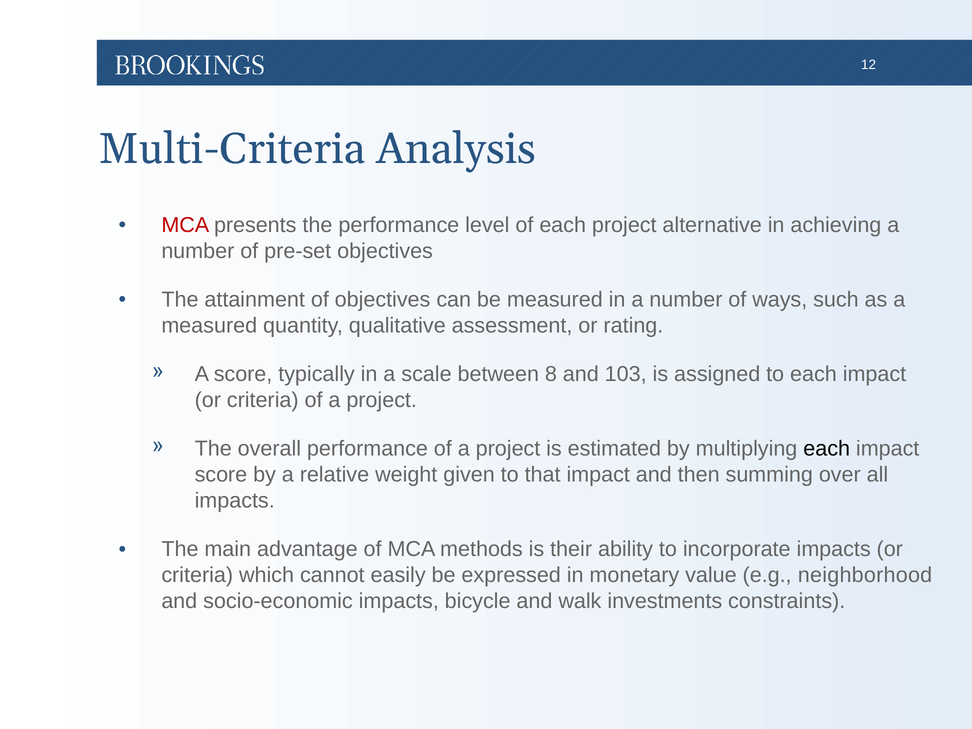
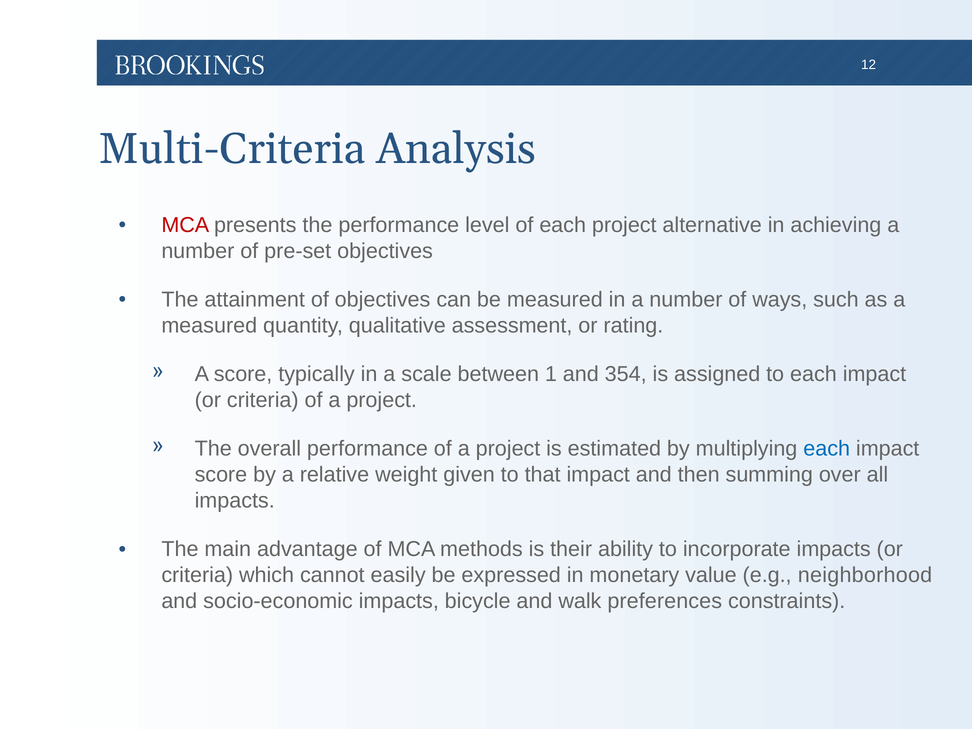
8: 8 -> 1 (551, 374)
103: 103 -> 354 (626, 374)
each colour: black -> blue (827, 449)
investments: investments -> preferences (665, 601)
